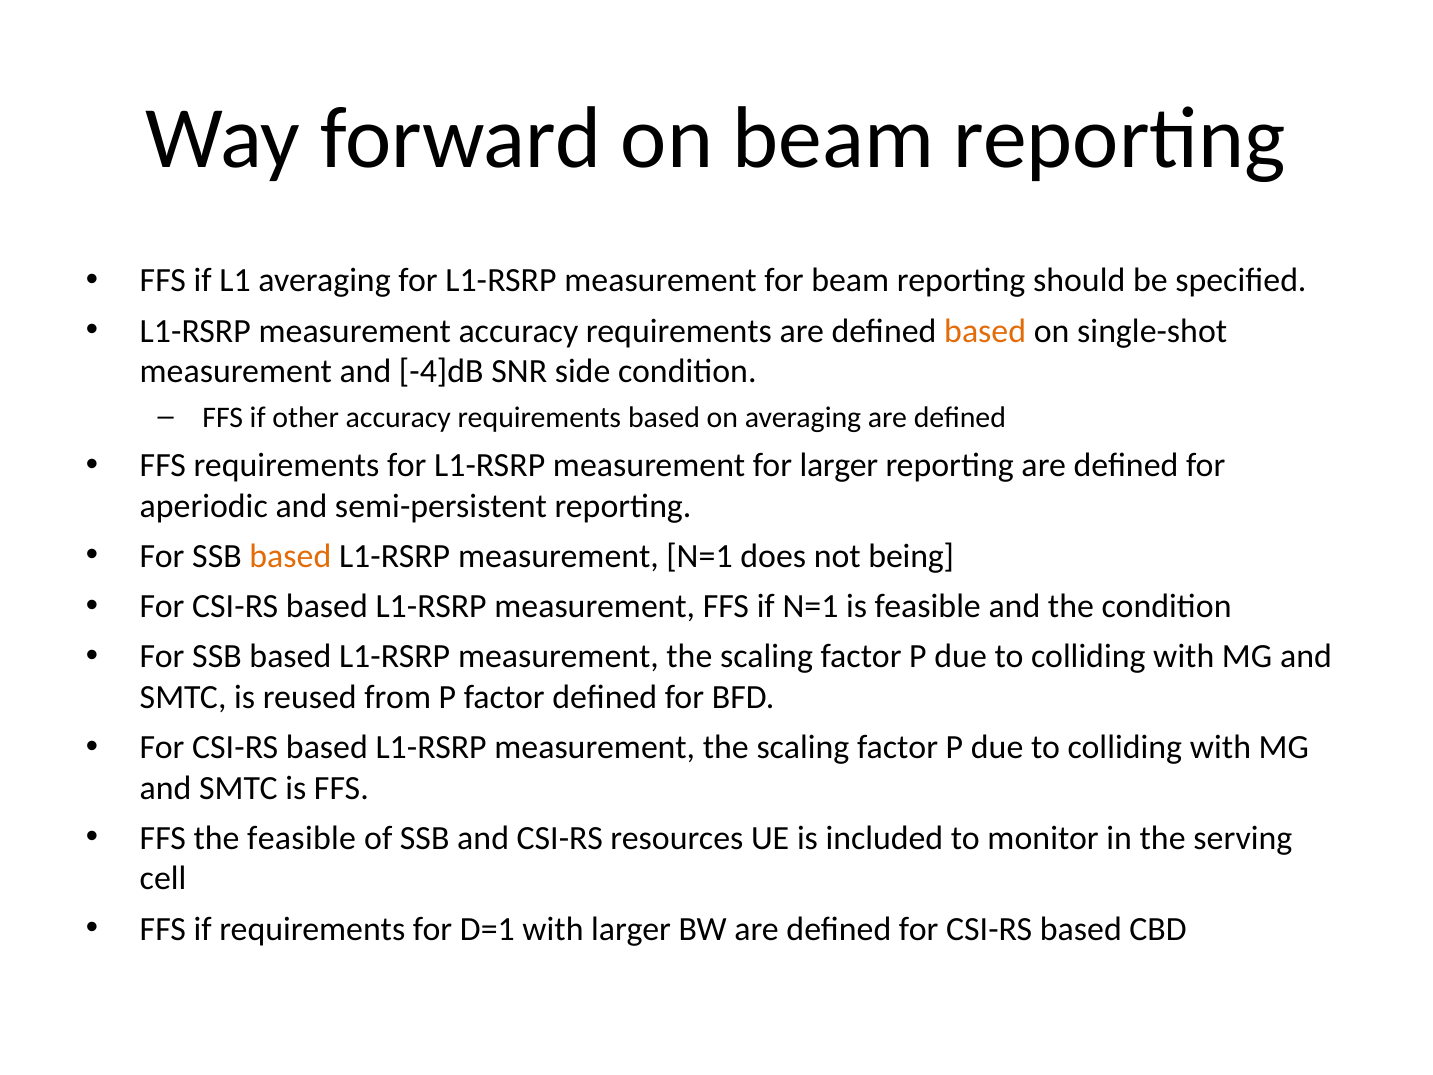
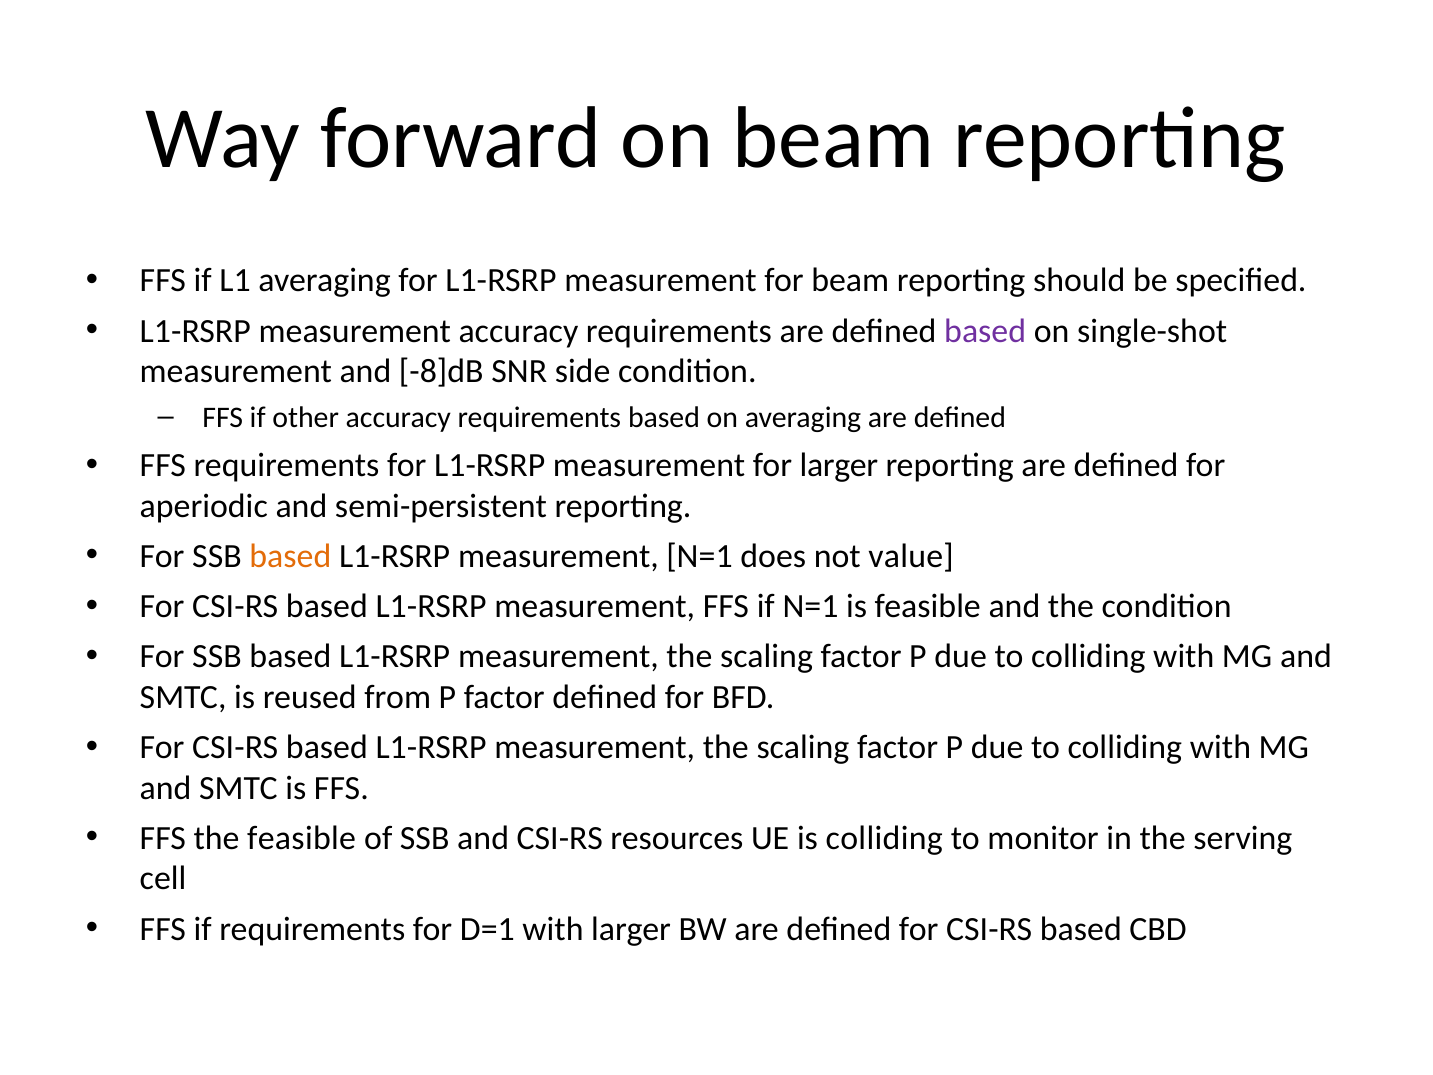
based colour: orange -> purple (985, 331)
-4]dB: -4]dB -> -8]dB (441, 371)
being: being -> value (911, 556)
is included: included -> colliding (884, 838)
